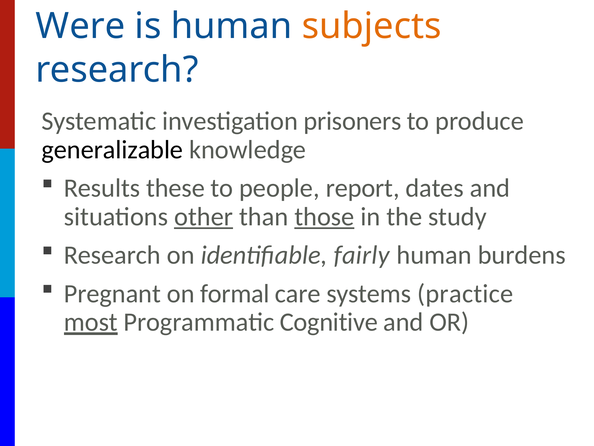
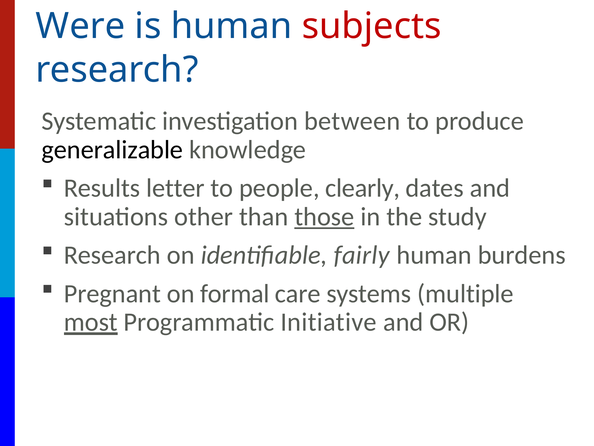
subjects colour: orange -> red (372, 26)
prisoners: prisoners -> between (352, 121)
these: these -> letter (176, 188)
report: report -> clearly (363, 188)
other underline: present -> none (204, 217)
practice: practice -> multiple (465, 293)
Cognitive: Cognitive -> Initiative (329, 322)
